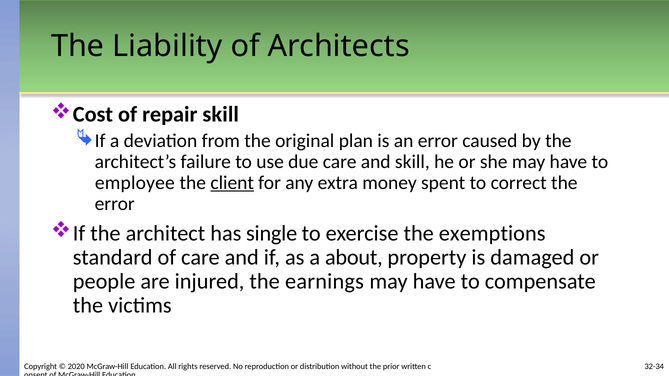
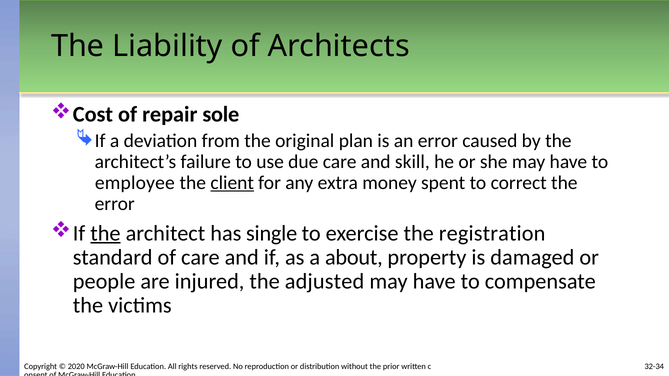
repair skill: skill -> sole (221, 115)
the underline: none -> present (105, 233)
exemptions: exemptions -> registration (492, 233)
earnings: earnings -> adjusted (325, 282)
